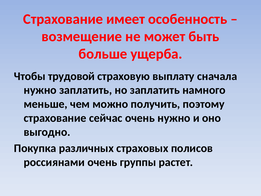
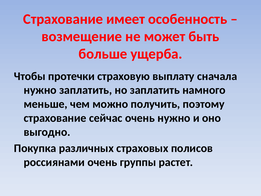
трудовой: трудовой -> протечки (71, 76)
